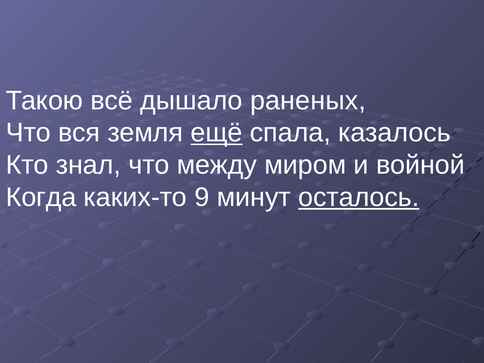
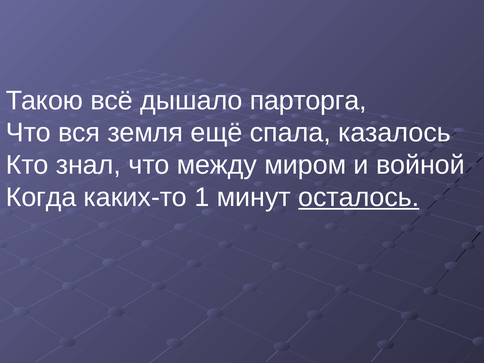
раненых: раненых -> парторга (308, 101)
ещё underline: present -> none (217, 133)
9: 9 -> 1 (202, 197)
